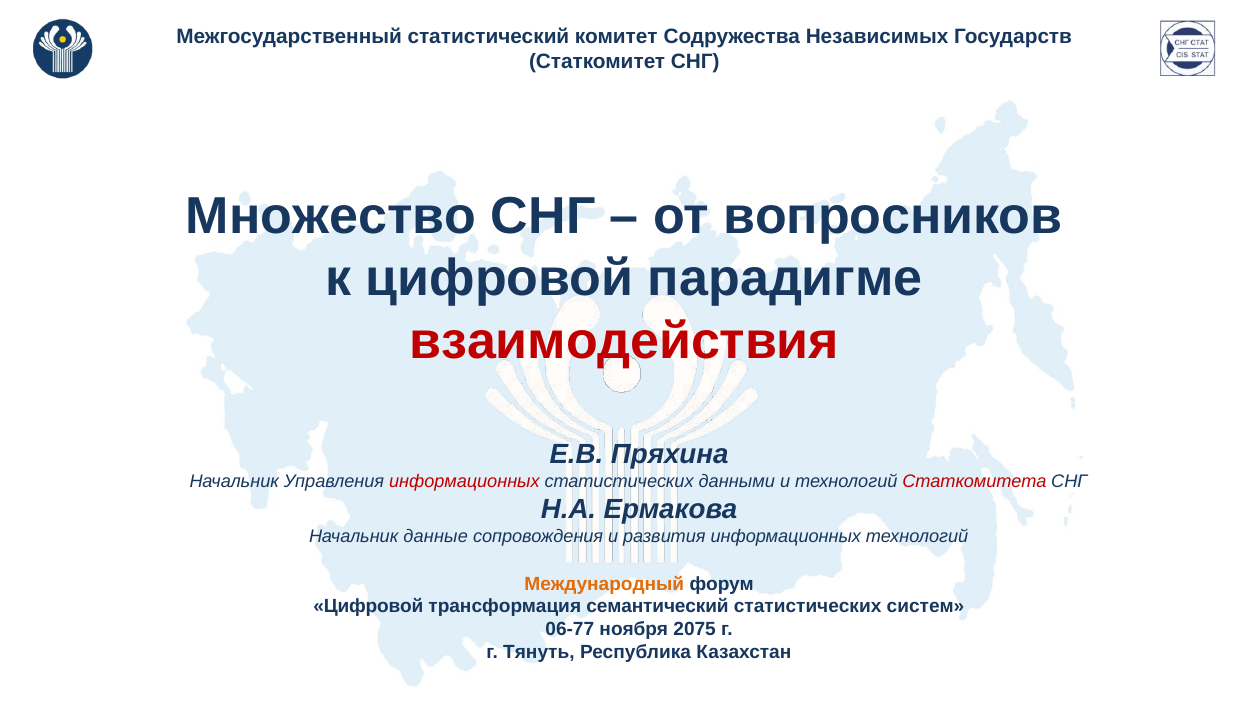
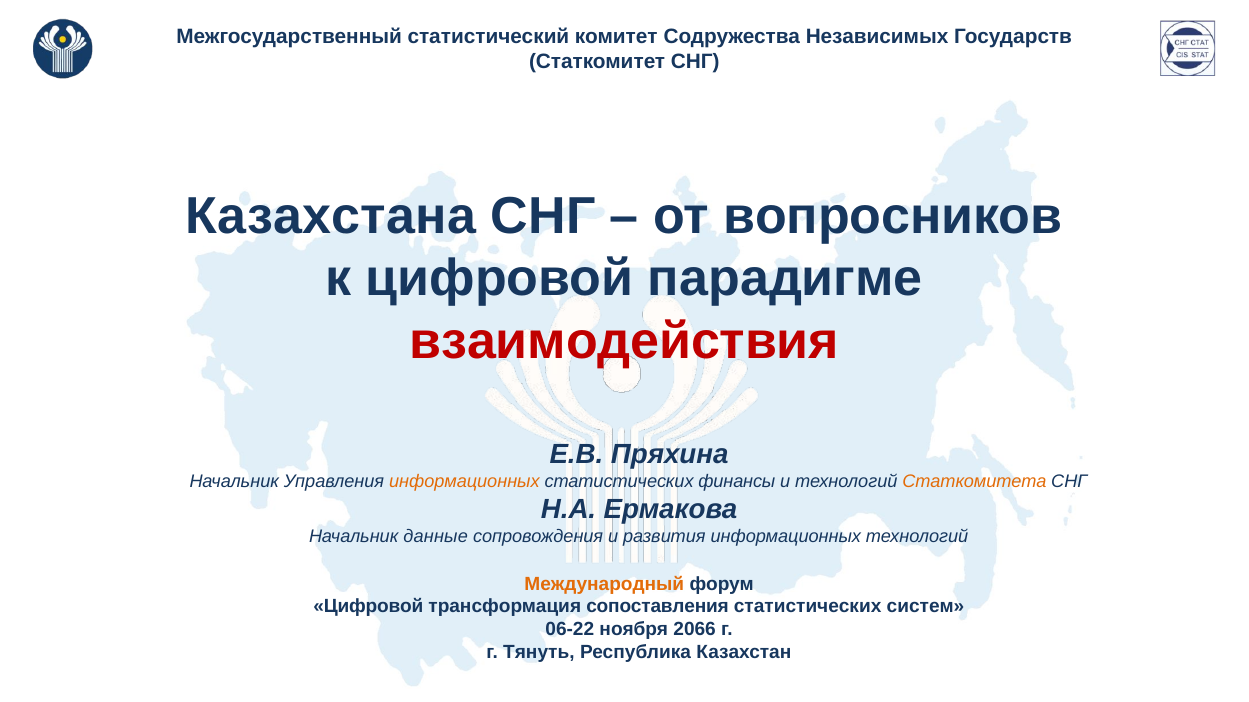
Множество: Множество -> Казахстана (331, 216)
информационных colour: red -> orange (464, 482)
данными: данными -> финансы (737, 482)
Статкомитета colour: red -> orange (974, 482)
семантический: семантический -> сопоставления (658, 607)
06-77: 06-77 -> 06-22 (570, 630)
2075: 2075 -> 2066 (695, 630)
